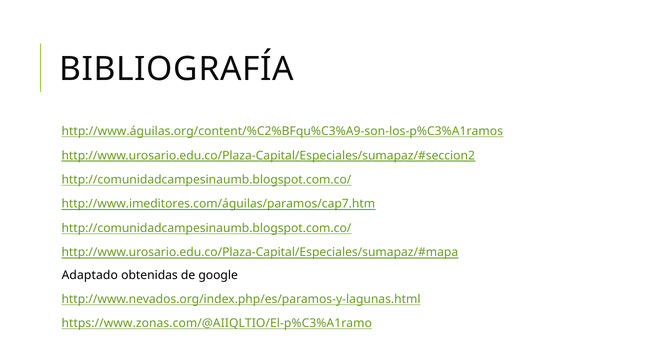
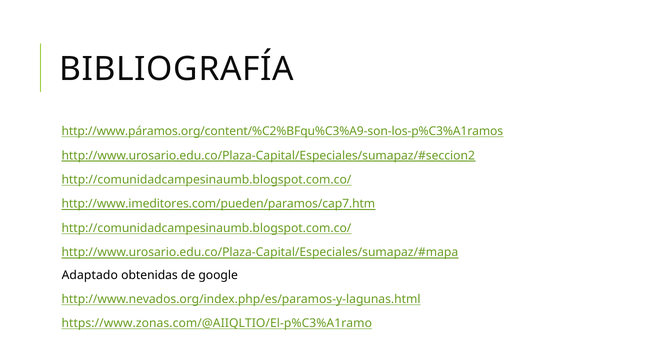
http://www.águilas.org/content/%C2%BFqu%C3%A9-son-los-p%C3%A1ramos: http://www.águilas.org/content/%C2%BFqu%C3%A9-son-los-p%C3%A1ramos -> http://www.páramos.org/content/%C2%BFqu%C3%A9-son-los-p%C3%A1ramos (282, 131)
http://www.imeditores.com/águilas/paramos/cap7.htm: http://www.imeditores.com/águilas/paramos/cap7.htm -> http://www.imeditores.com/pueden/paramos/cap7.htm (218, 204)
